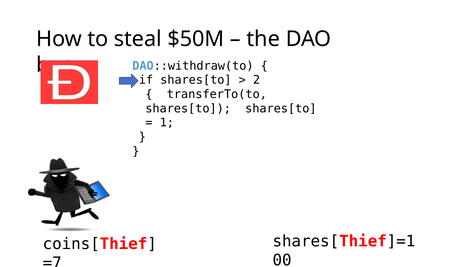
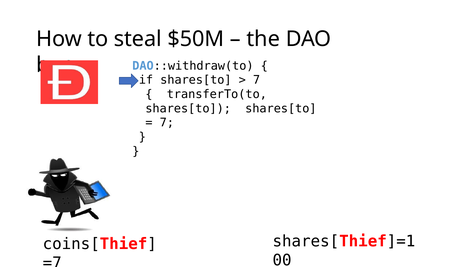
2: 2 -> 7 (257, 80)
1: 1 -> 7 (167, 123)
